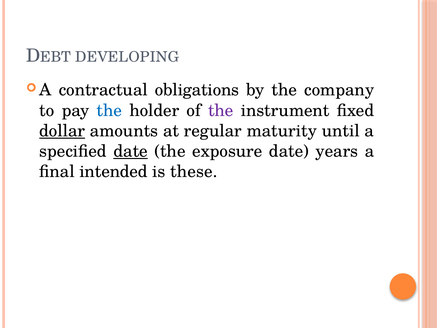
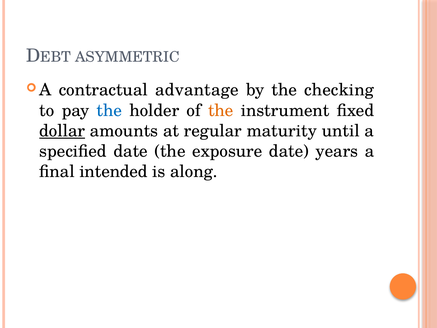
DEVELOPING: DEVELOPING -> ASYMMETRIC (127, 57)
obligations: obligations -> advantage (197, 90)
company: company -> checking (339, 90)
the colour: purple -> orange (221, 110)
date underline: present -> none (131, 151)
these: these -> along (194, 171)
